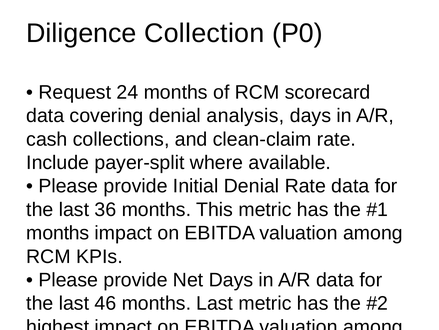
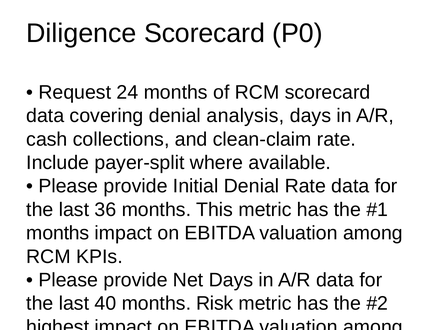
Diligence Collection: Collection -> Scorecard (204, 33)
46: 46 -> 40 (105, 303)
months Last: Last -> Risk (215, 303)
